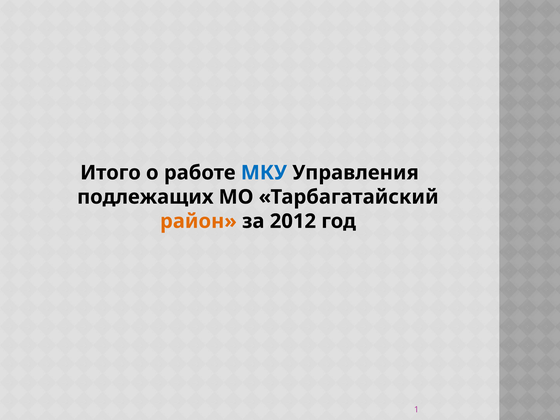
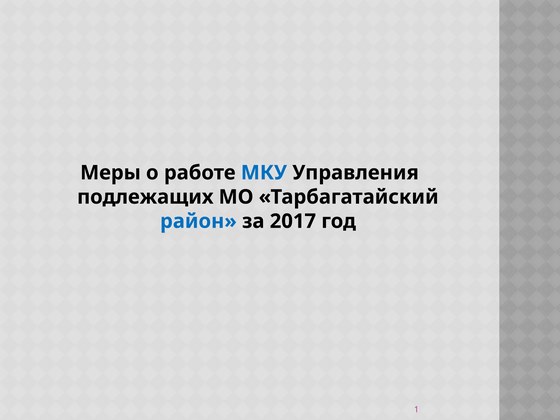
Итого: Итого -> Меры (111, 173)
район colour: orange -> blue (198, 221)
2012: 2012 -> 2017 (293, 221)
